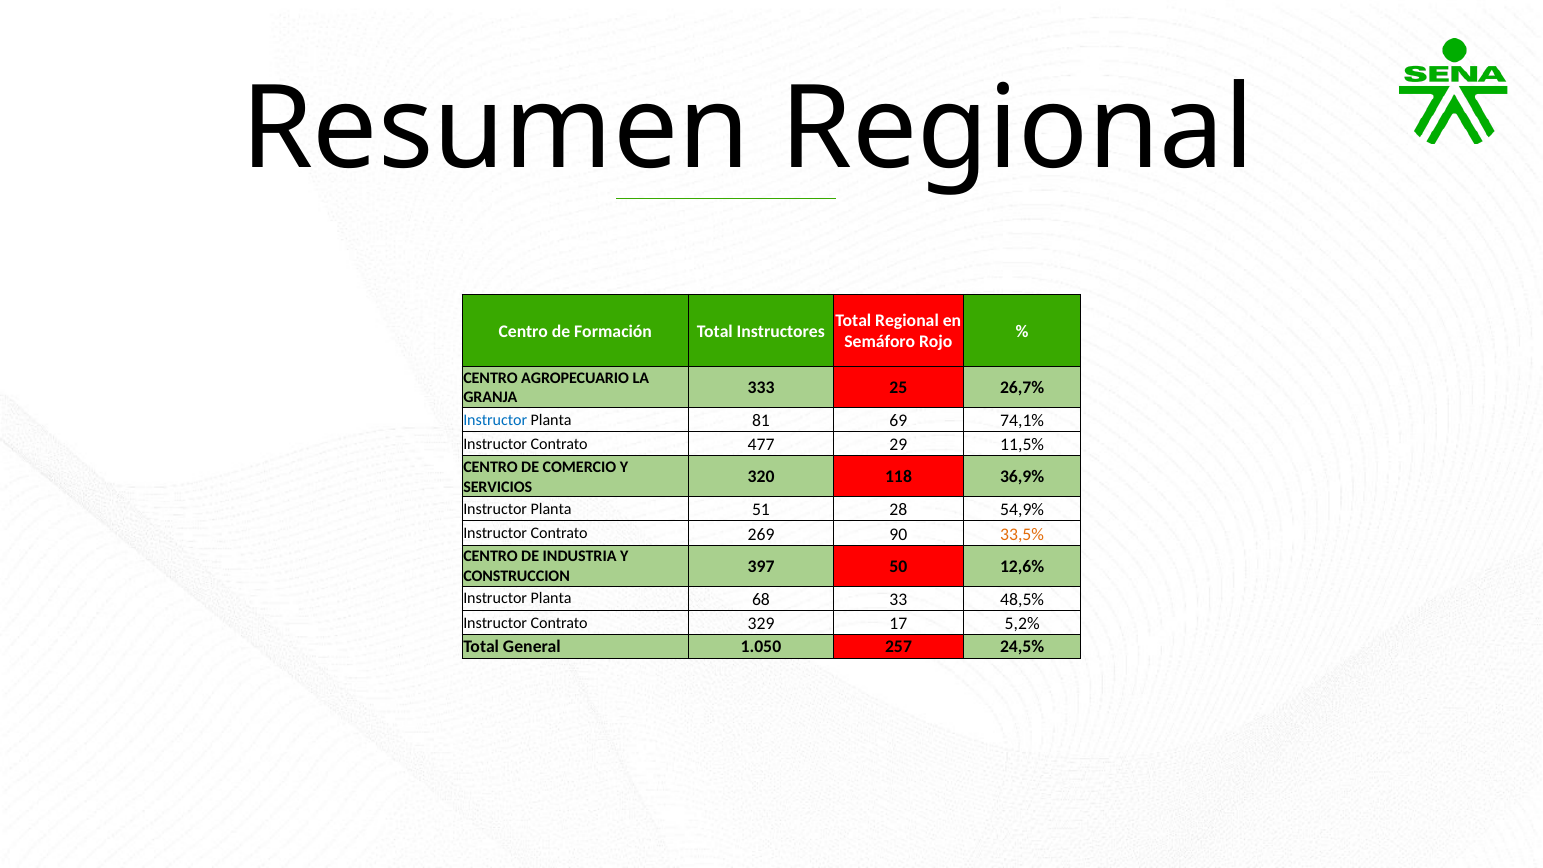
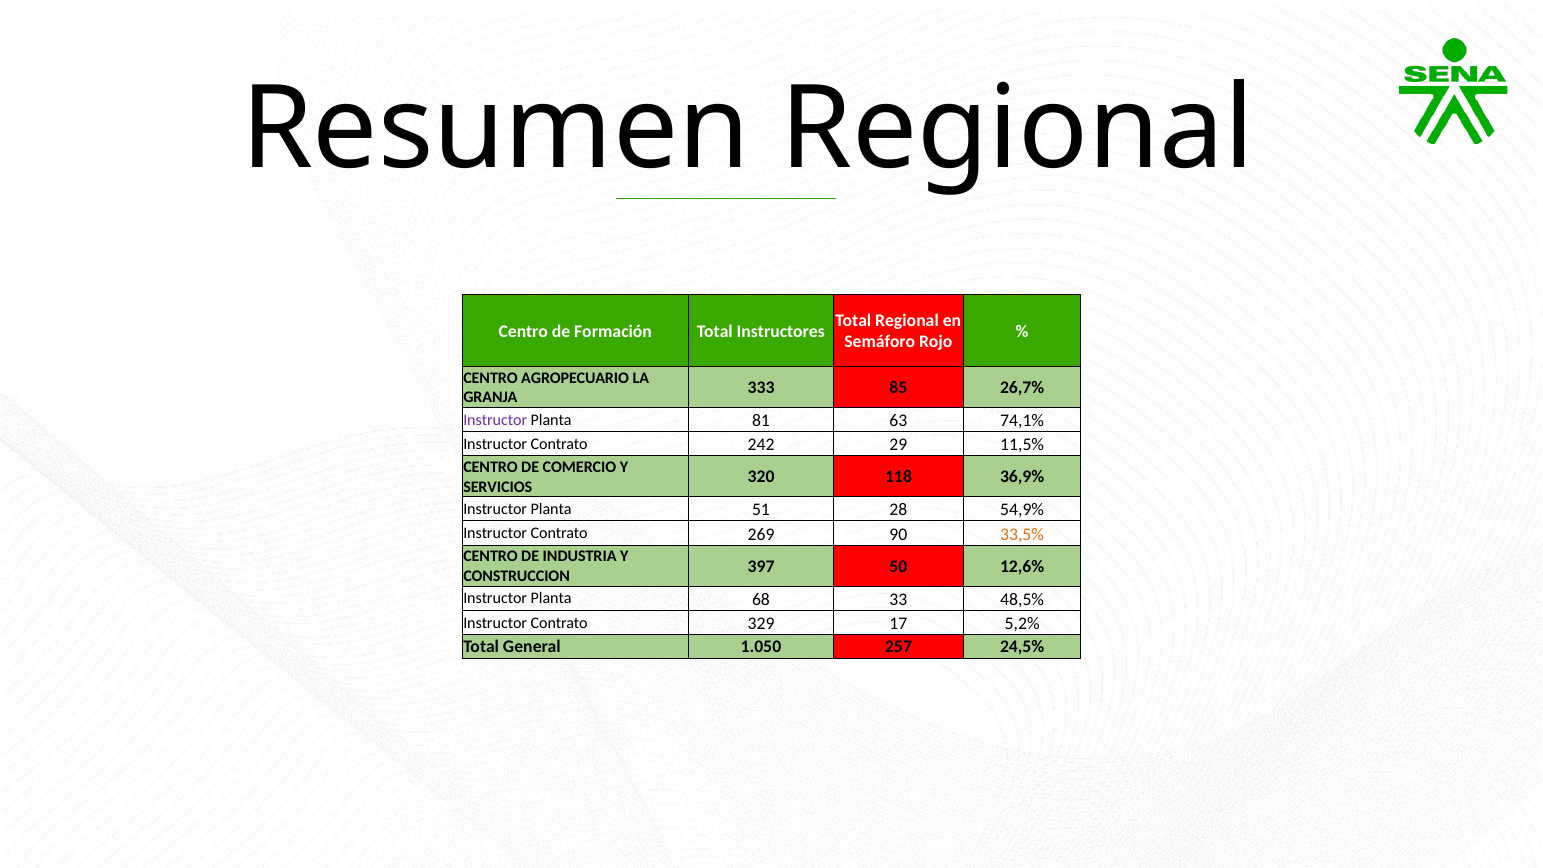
25: 25 -> 85 (898, 388)
Instructor colour: blue -> purple (495, 420)
69: 69 -> 63 (898, 421)
477: 477 -> 242 (761, 445)
